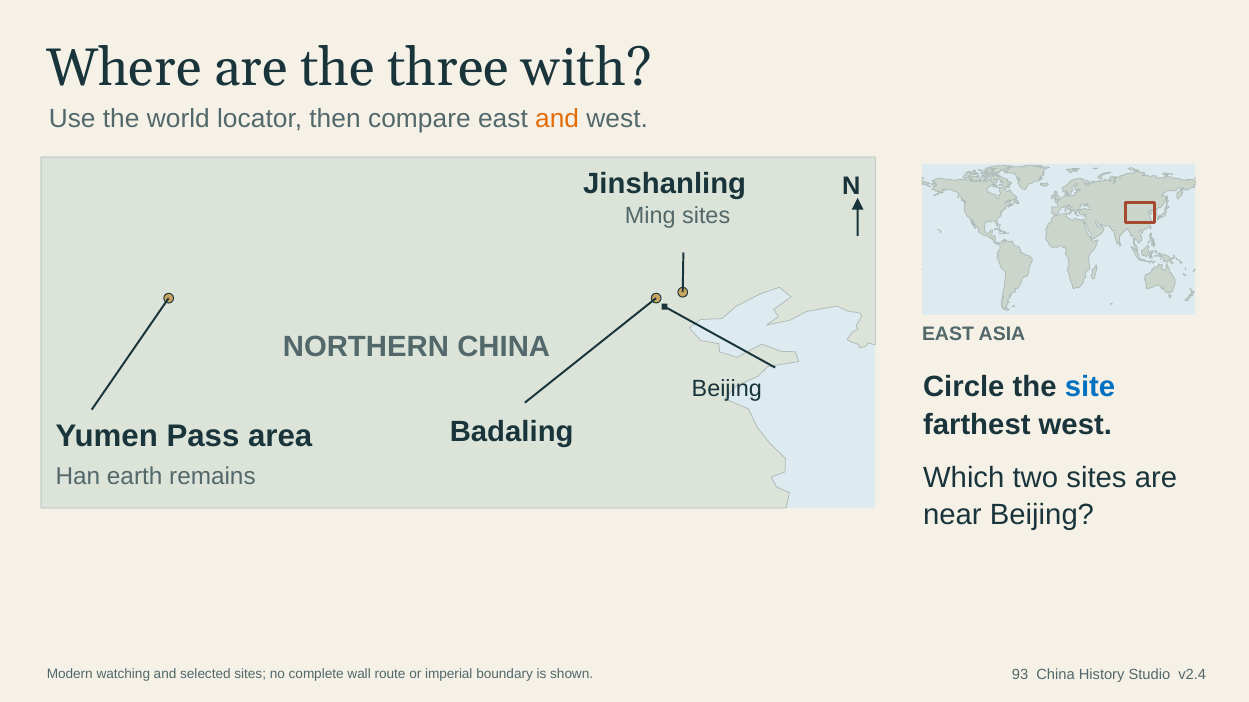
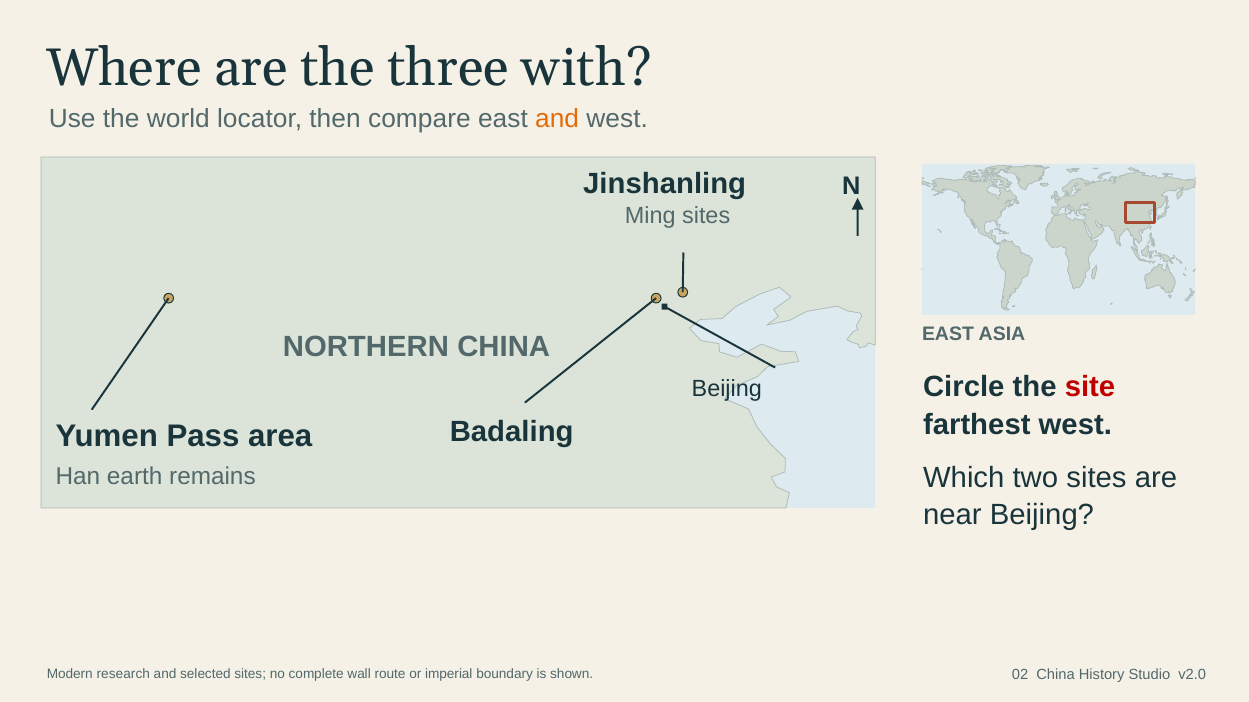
site colour: blue -> red (1090, 388)
watching: watching -> research (123, 675)
93: 93 -> 02 (1020, 675)
v2.4: v2.4 -> v2.0 (1192, 675)
